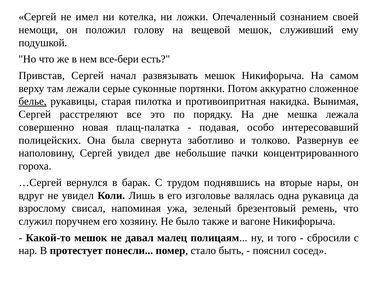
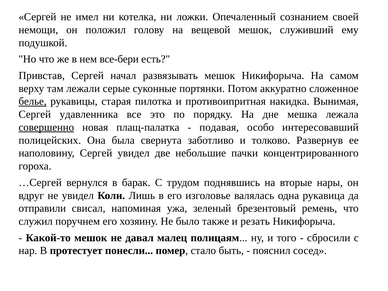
расстреляют: расстреляют -> удавленника (89, 114)
совершенно underline: none -> present (46, 127)
взрослому: взрослому -> отправили (42, 208)
вагоне: вагоне -> резать (255, 221)
